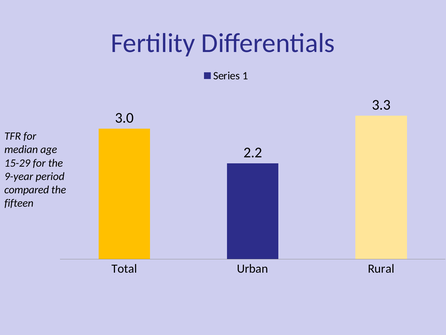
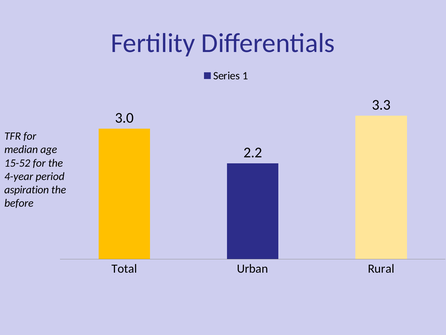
15-29: 15-29 -> 15-52 (17, 163)
9-year: 9-year -> 4-year (19, 176)
compared: compared -> aspiration (27, 190)
fifteen: fifteen -> before (19, 203)
